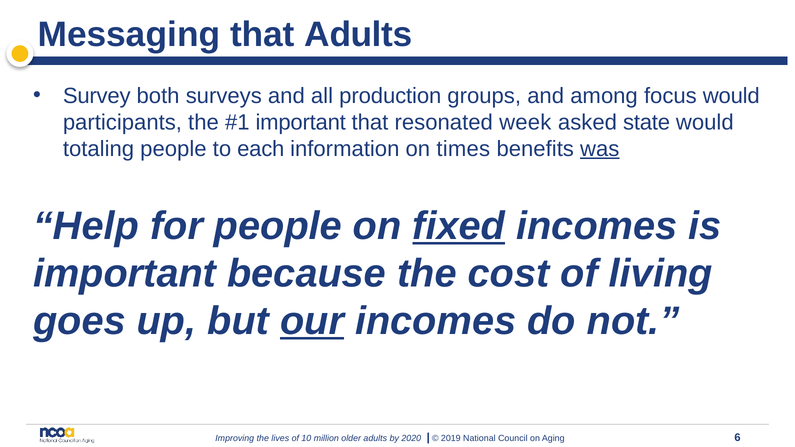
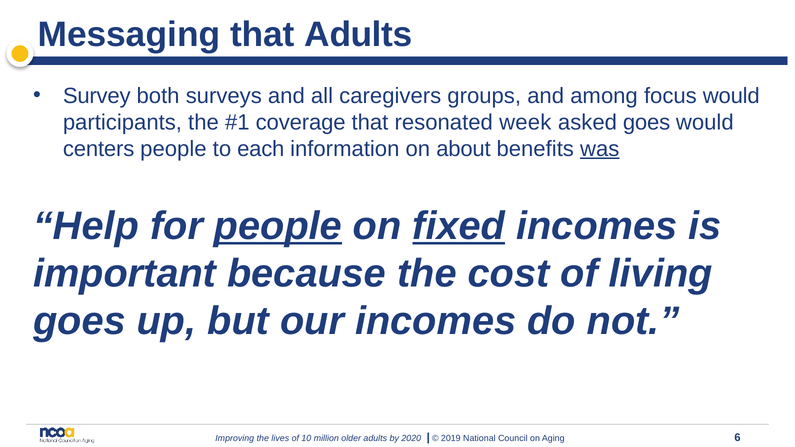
production: production -> caregivers (390, 96)
important: important -> coverage (301, 122)
asked state: state -> goes (647, 122)
totaling: totaling -> centers (99, 149)
times: times -> about (463, 149)
people underline: none -> present (278, 226)
our underline: present -> none (312, 322)
